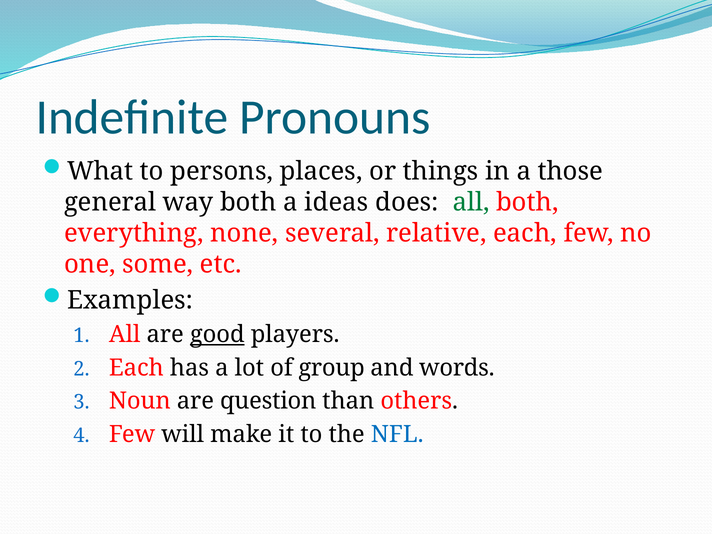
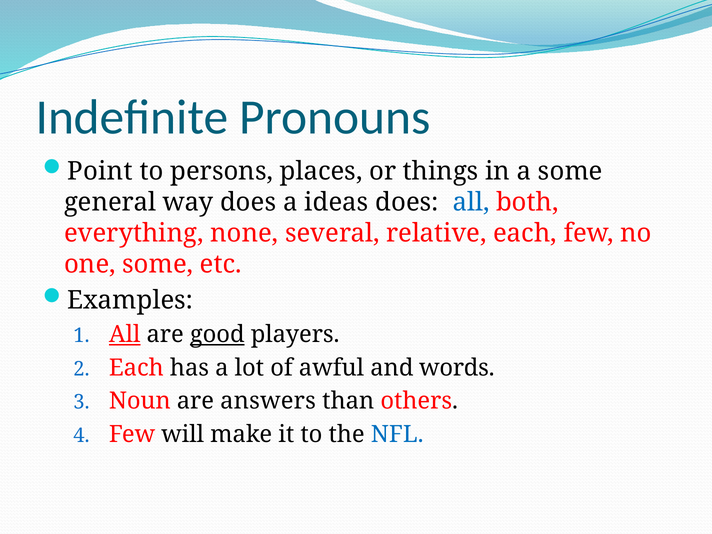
What: What -> Point (100, 172)
a those: those -> some (570, 172)
way both: both -> does (248, 202)
all colour: green -> blue (471, 202)
All underline: none -> present (125, 335)
group: group -> awful (331, 368)
question: question -> answers (268, 401)
